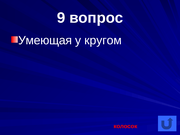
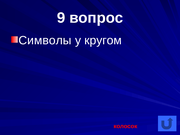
Умеющая: Умеющая -> Символы (45, 40)
